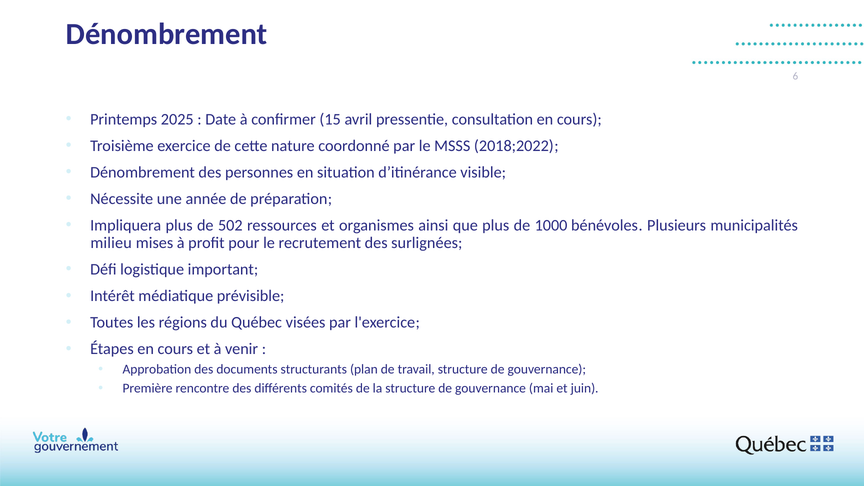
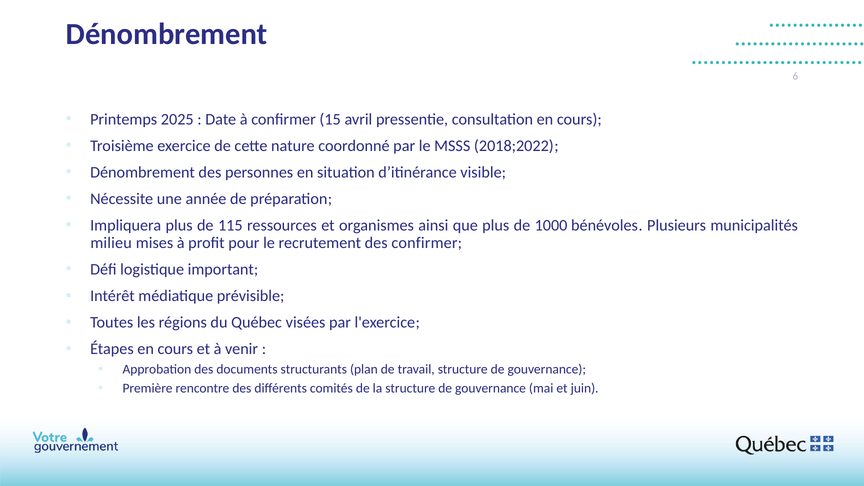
502: 502 -> 115 (230, 225)
des surlignées: surlignées -> confirmer (427, 243)
